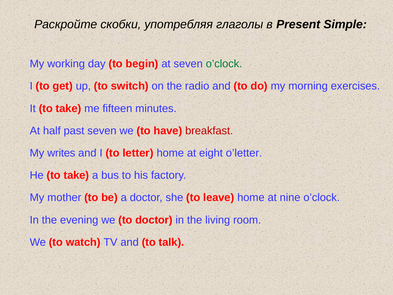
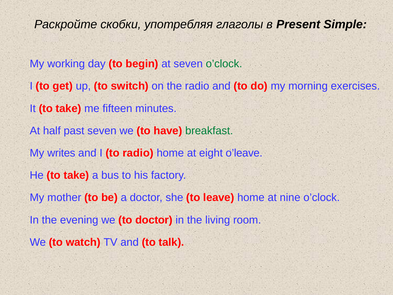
breakfast colour: red -> green (209, 131)
to letter: letter -> radio (138, 153)
o’letter: o’letter -> o’leave (244, 153)
